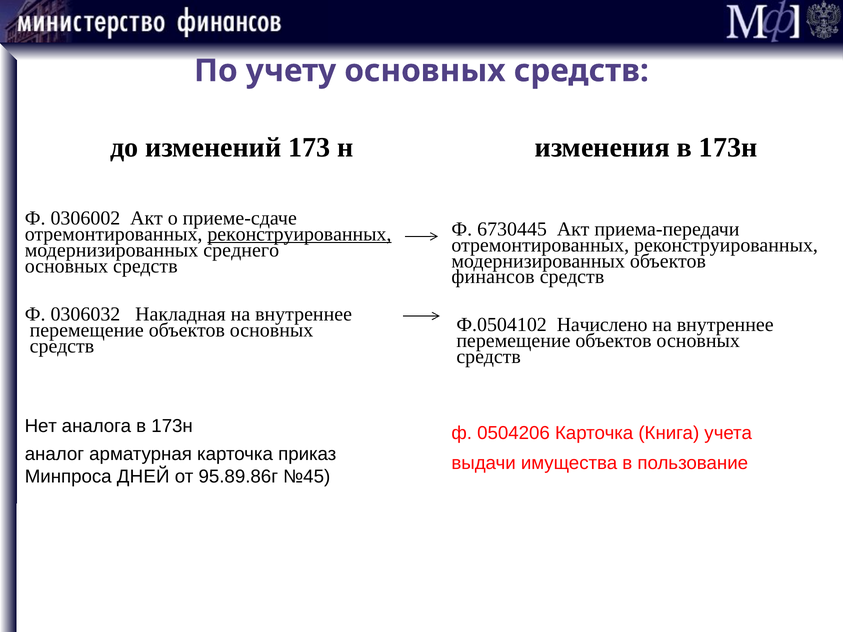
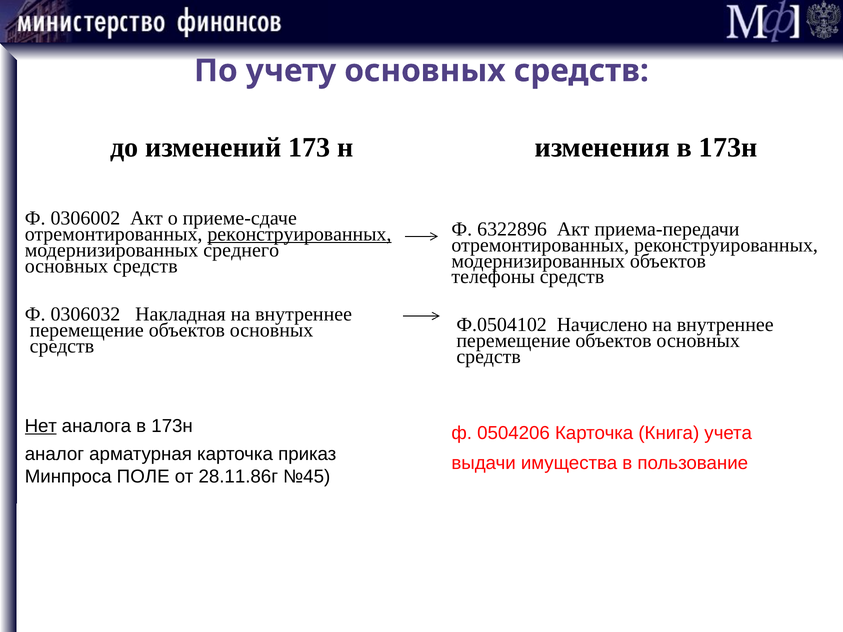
6730445: 6730445 -> 6322896 (512, 229)
финансов: финансов -> телефоны (493, 277)
Нет underline: none -> present (41, 426)
ДНЕЙ: ДНЕЙ -> ПОЛЕ (143, 477)
95.89.86г: 95.89.86г -> 28.11.86г (238, 477)
